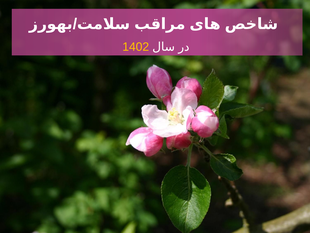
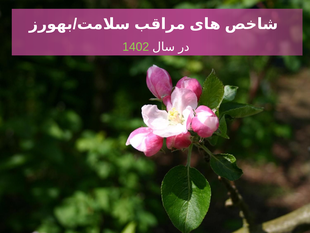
1402 colour: yellow -> light green (136, 47)
